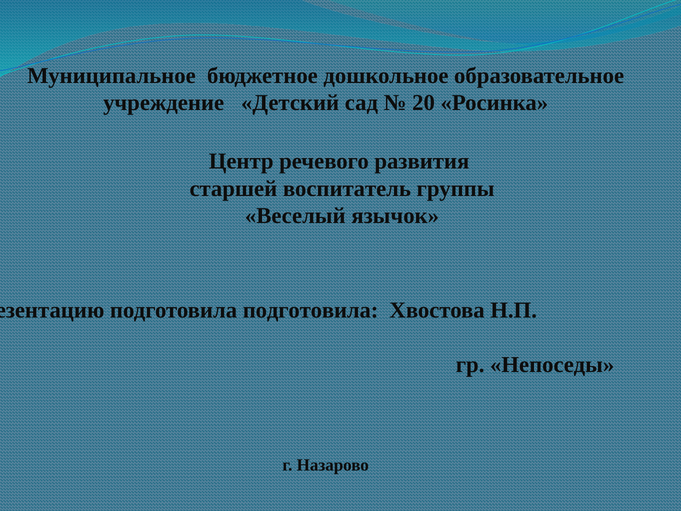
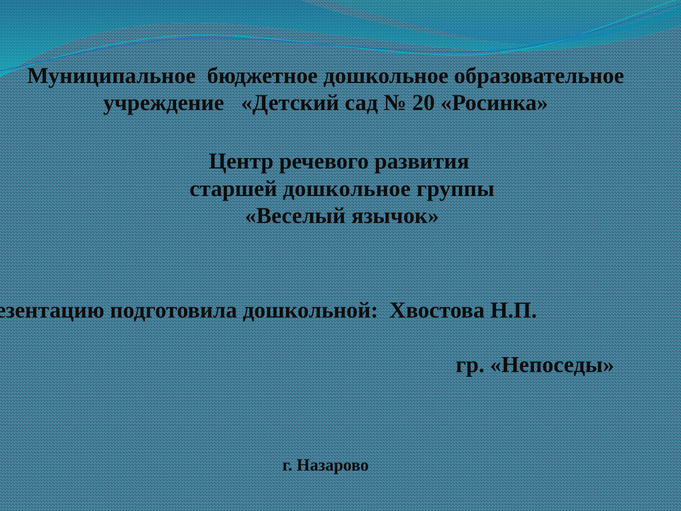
старшей воспитатель: воспитатель -> дошкольное (347, 189)
подготовила подготовила: подготовила -> дошкольной (311, 310)
